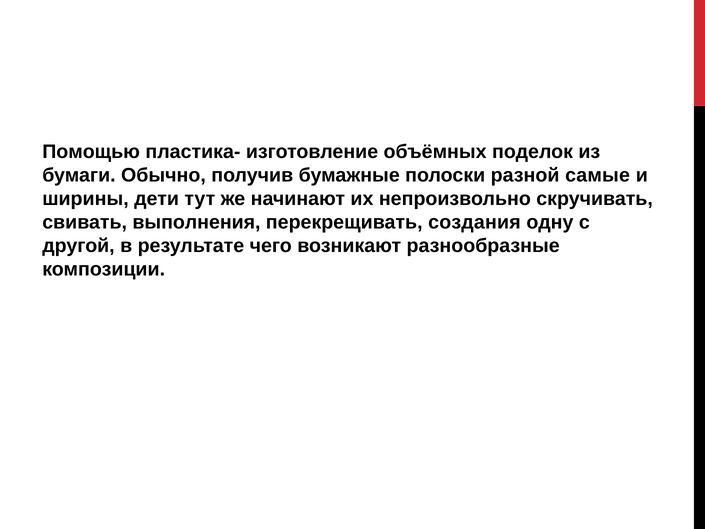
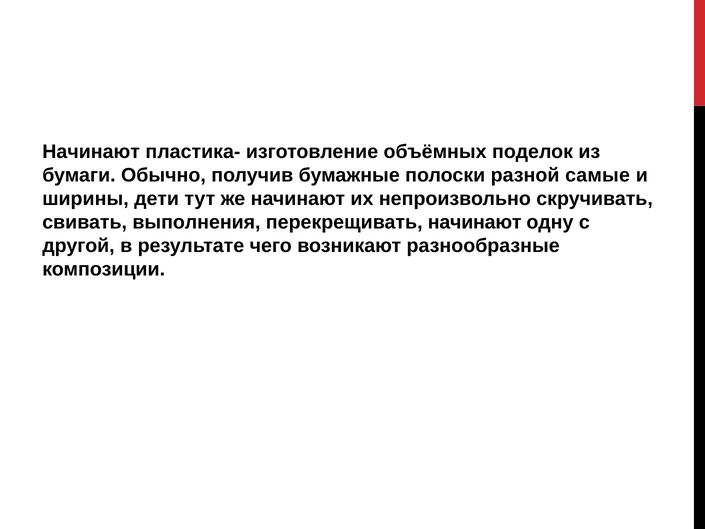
Помощью: Помощью -> Начинают (91, 152)
перекрещивать создания: создания -> начинают (475, 222)
